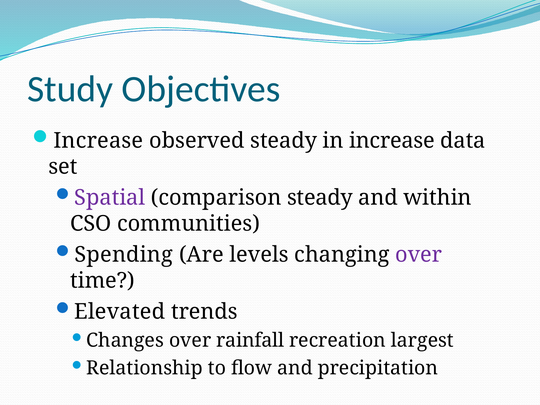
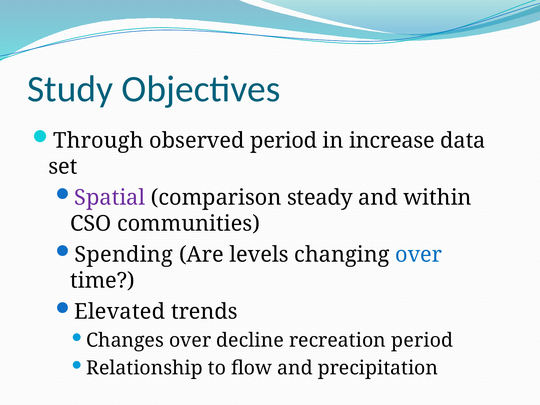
Increase: Increase -> Through (98, 141)
observed steady: steady -> period (284, 141)
over colour: purple -> blue (419, 255)
rainfall: rainfall -> decline (250, 340)
recreation largest: largest -> period (422, 340)
